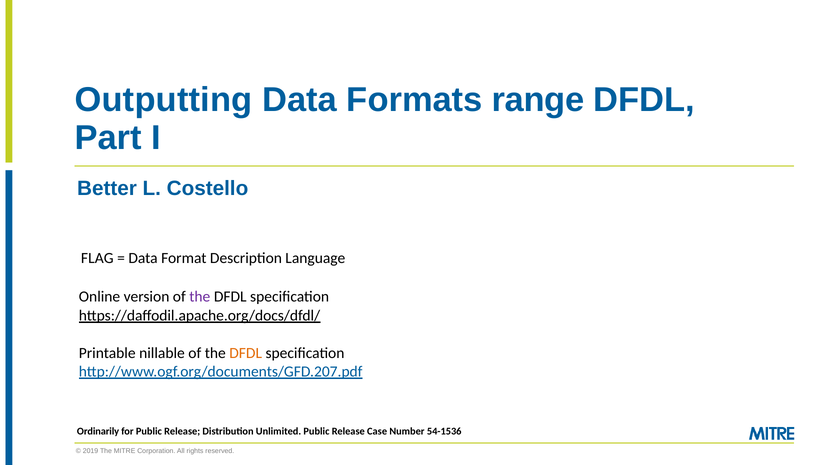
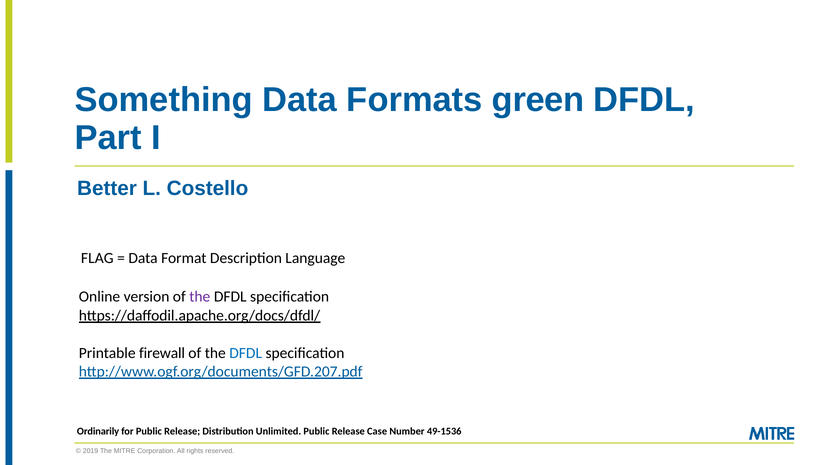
Outputting: Outputting -> Something (164, 100)
range: range -> green (538, 100)
nillable: nillable -> firewall (162, 354)
DFDL colour: orange -> blue (246, 354)
54-1536: 54-1536 -> 49-1536 (444, 432)
